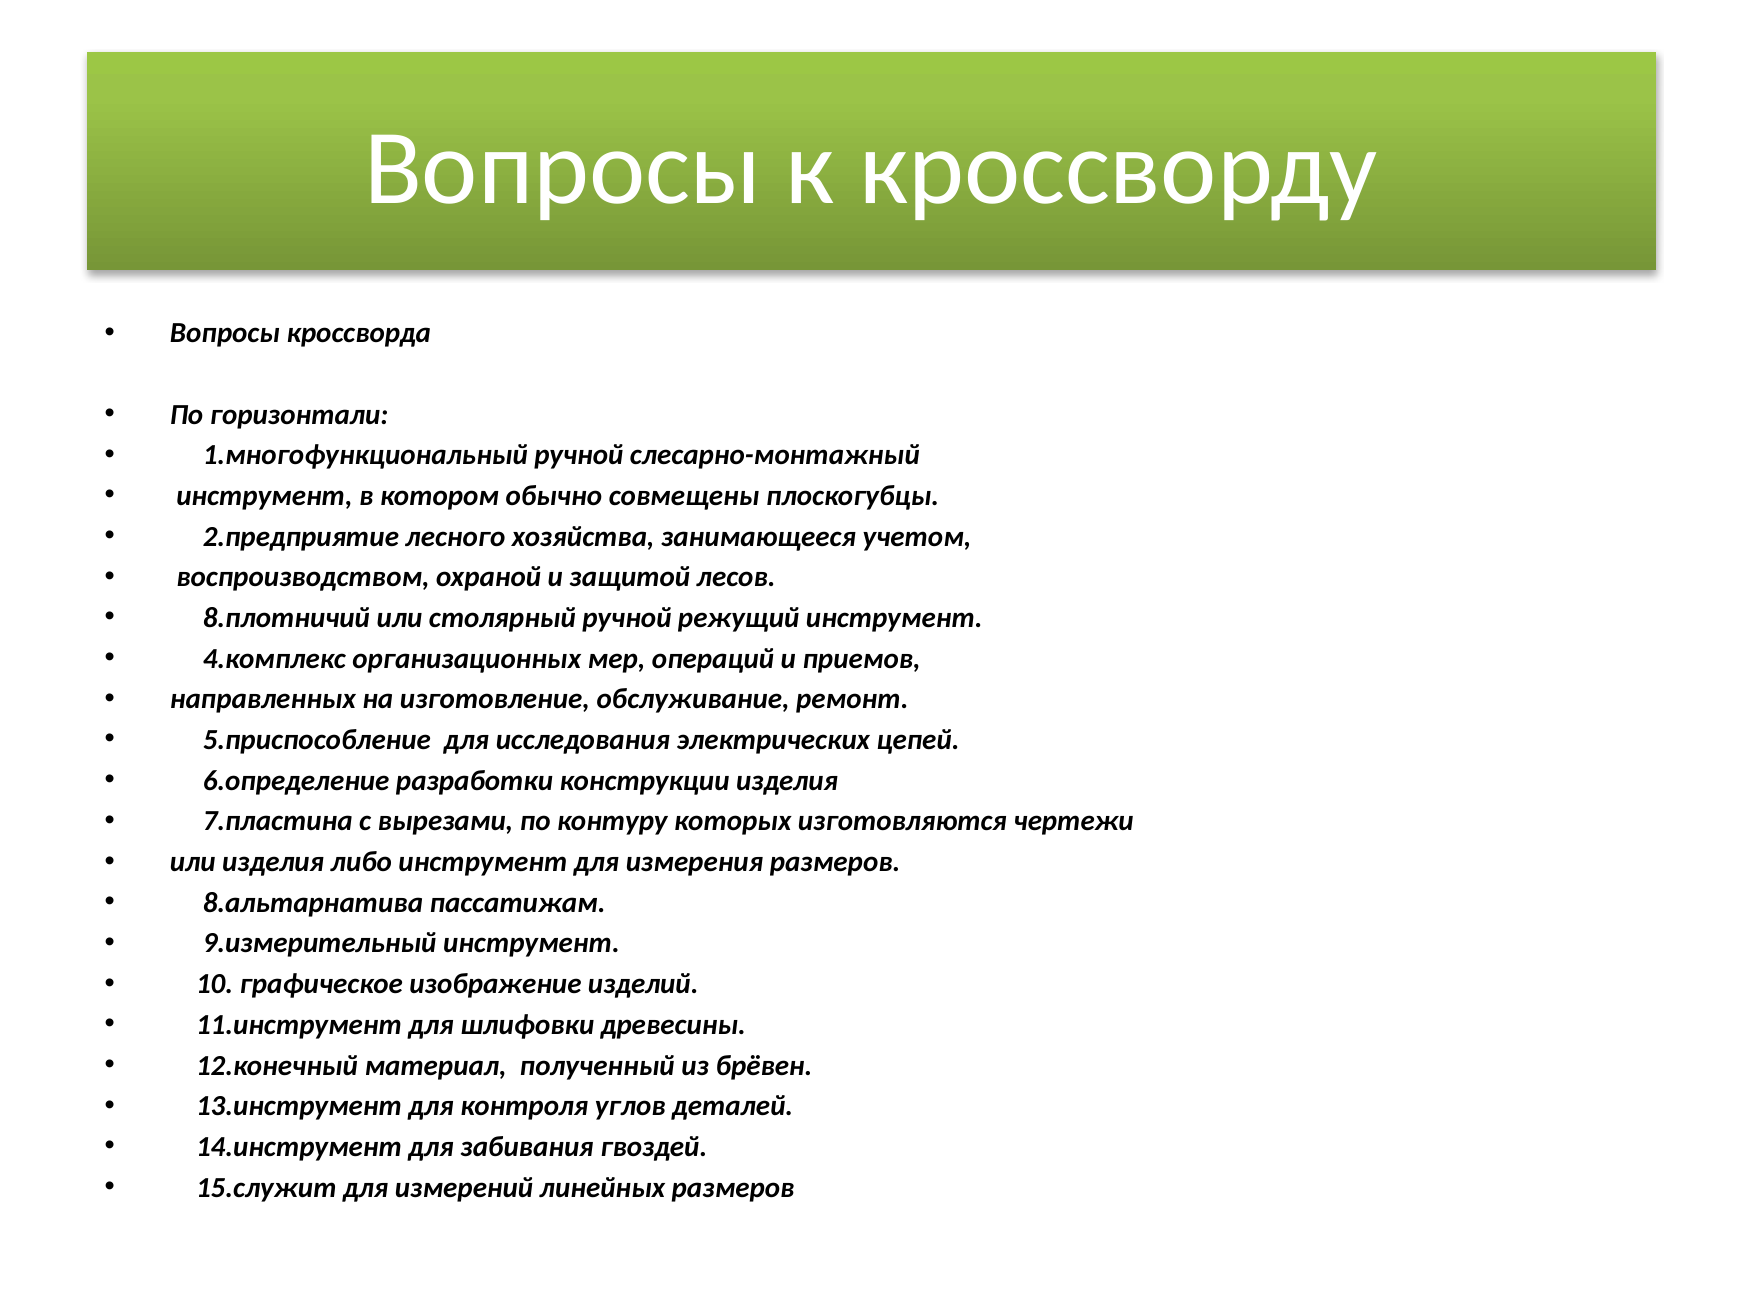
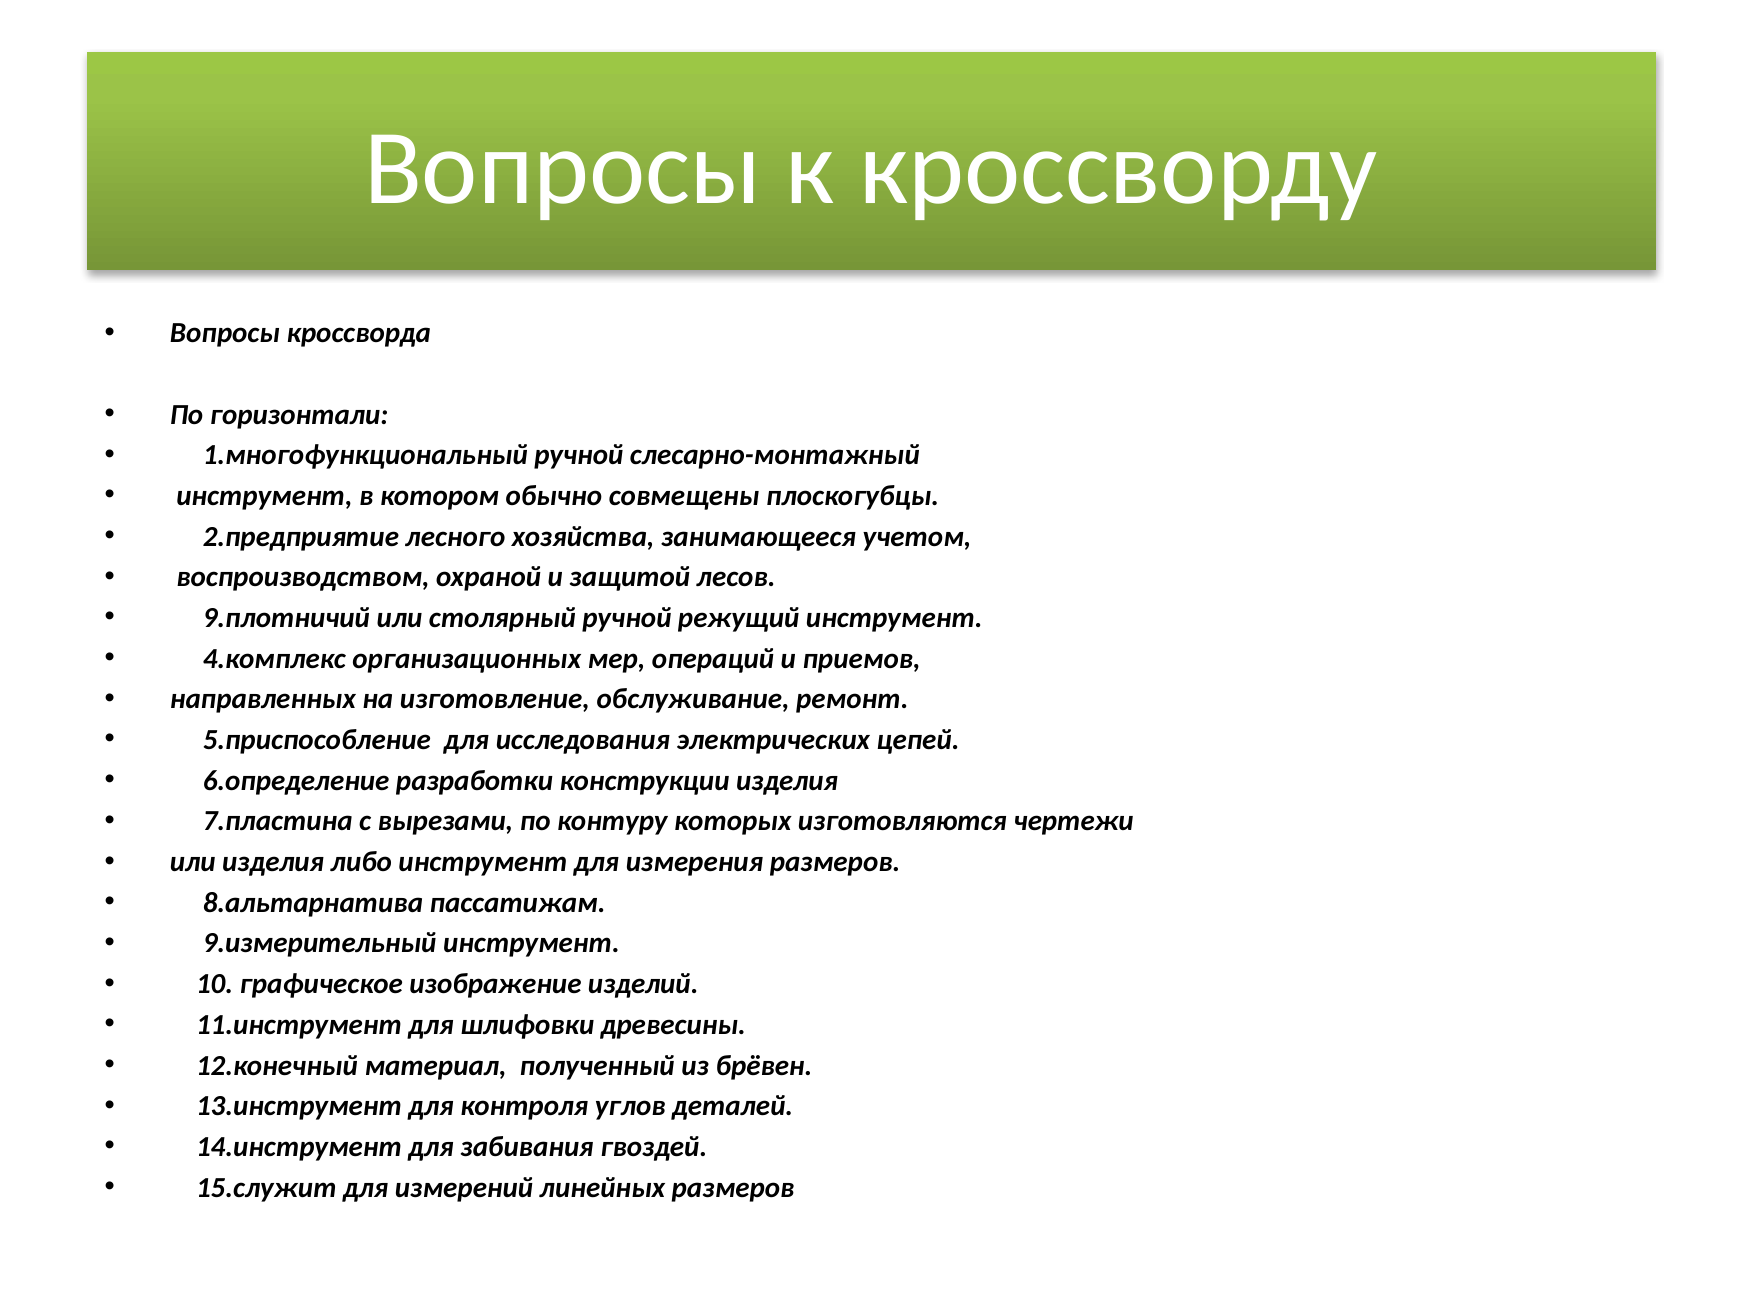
8.плотничий: 8.плотничий -> 9.плотничий (286, 618)
